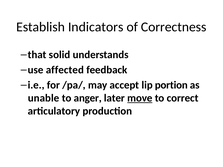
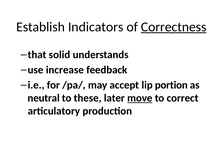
Correctness underline: none -> present (174, 27)
affected: affected -> increase (65, 70)
unable: unable -> neutral (44, 98)
anger: anger -> these (88, 98)
